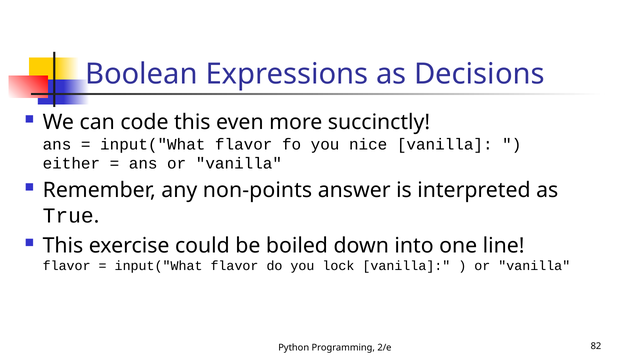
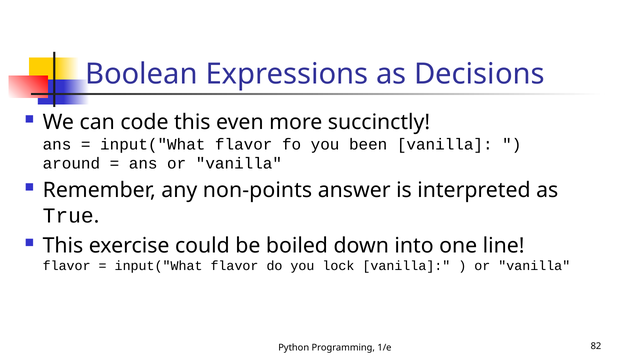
nice: nice -> been (368, 144)
either: either -> around (71, 163)
2/e: 2/e -> 1/e (384, 348)
